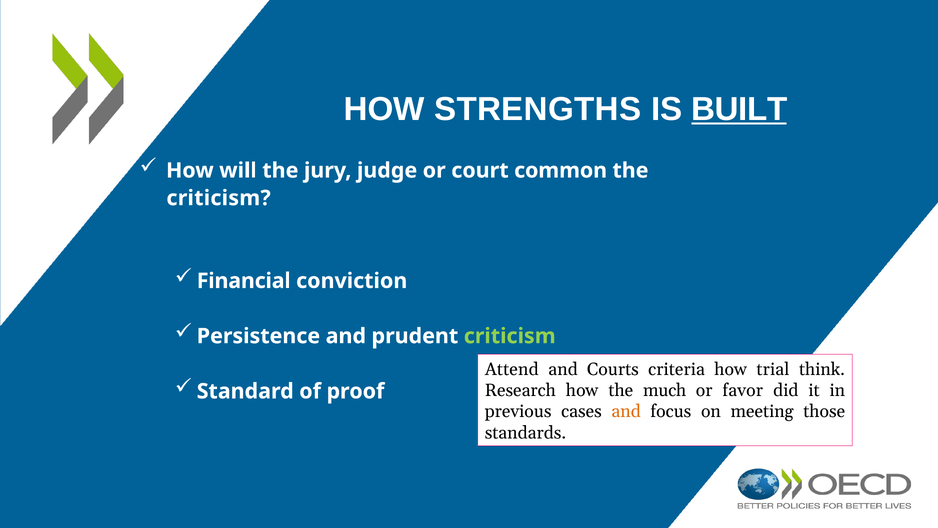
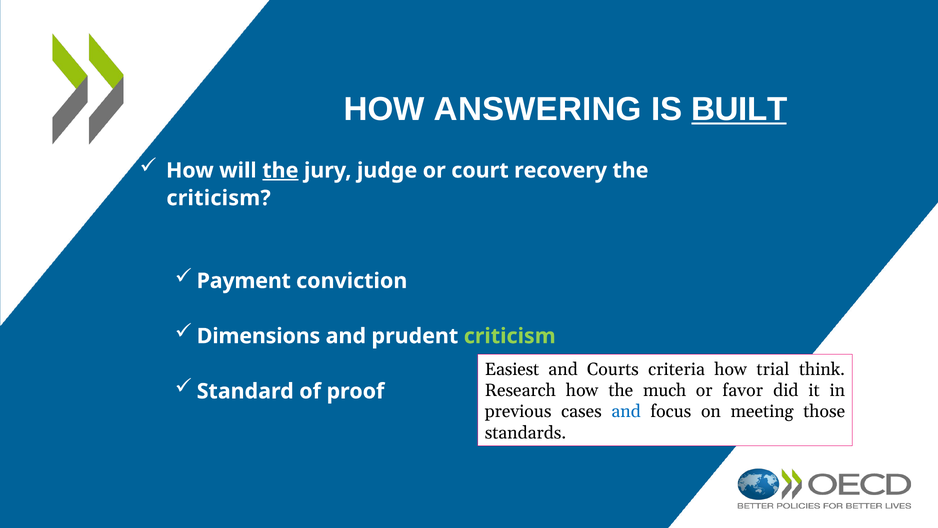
STRENGTHS: STRENGTHS -> ANSWERING (538, 109)
the underline: none -> present (280, 170)
common: common -> recovery (561, 170)
Financial: Financial -> Payment (244, 281)
Persistence: Persistence -> Dimensions (259, 336)
Attend: Attend -> Easiest (512, 369)
and colour: orange -> blue (626, 411)
